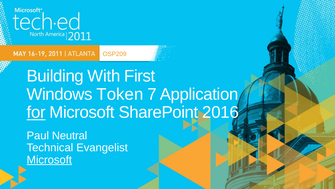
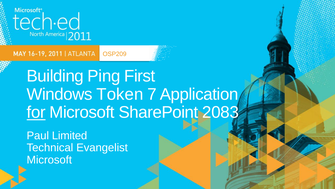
With: With -> Ping (104, 76)
2016: 2016 -> 2083 (220, 112)
Neutral: Neutral -> Limited (70, 135)
Microsoft underline: present -> none (49, 159)
